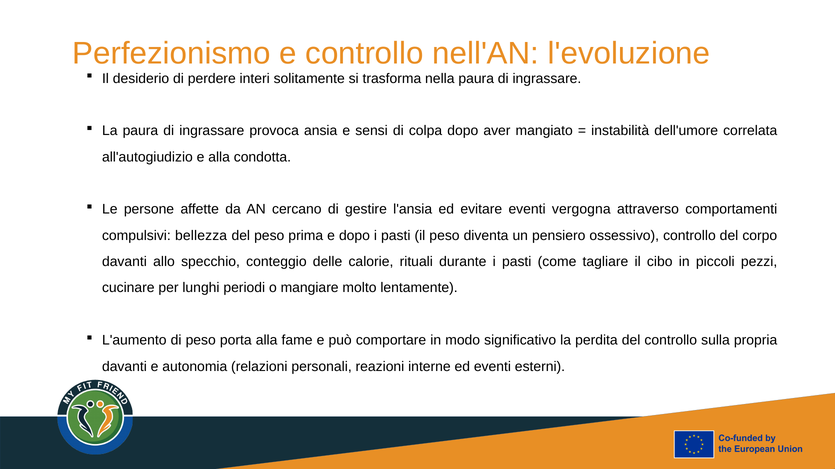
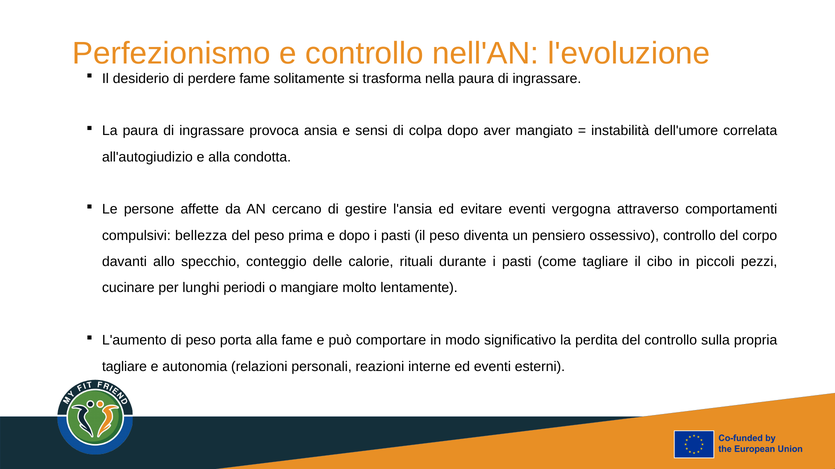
perdere interi: interi -> fame (255, 79)
davanti: davanti -> tagliare (124, 367)
